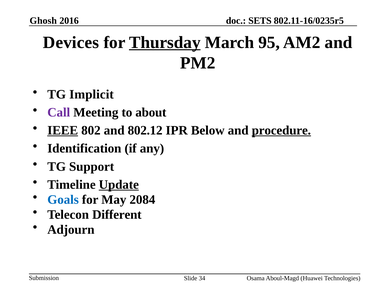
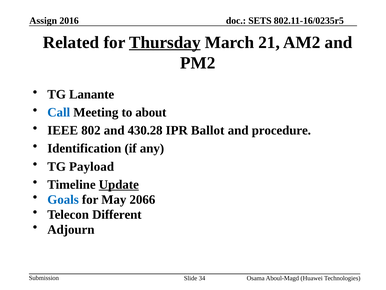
Ghosh: Ghosh -> Assign (43, 21)
Devices: Devices -> Related (71, 42)
95: 95 -> 21 (269, 42)
Implicit: Implicit -> Lanante (92, 94)
Call colour: purple -> blue (59, 112)
IEEE underline: present -> none (63, 130)
802.12: 802.12 -> 430.28 (145, 130)
Below: Below -> Ballot (208, 130)
procedure underline: present -> none (281, 130)
Support: Support -> Payload (92, 166)
2084: 2084 -> 2066 (142, 199)
